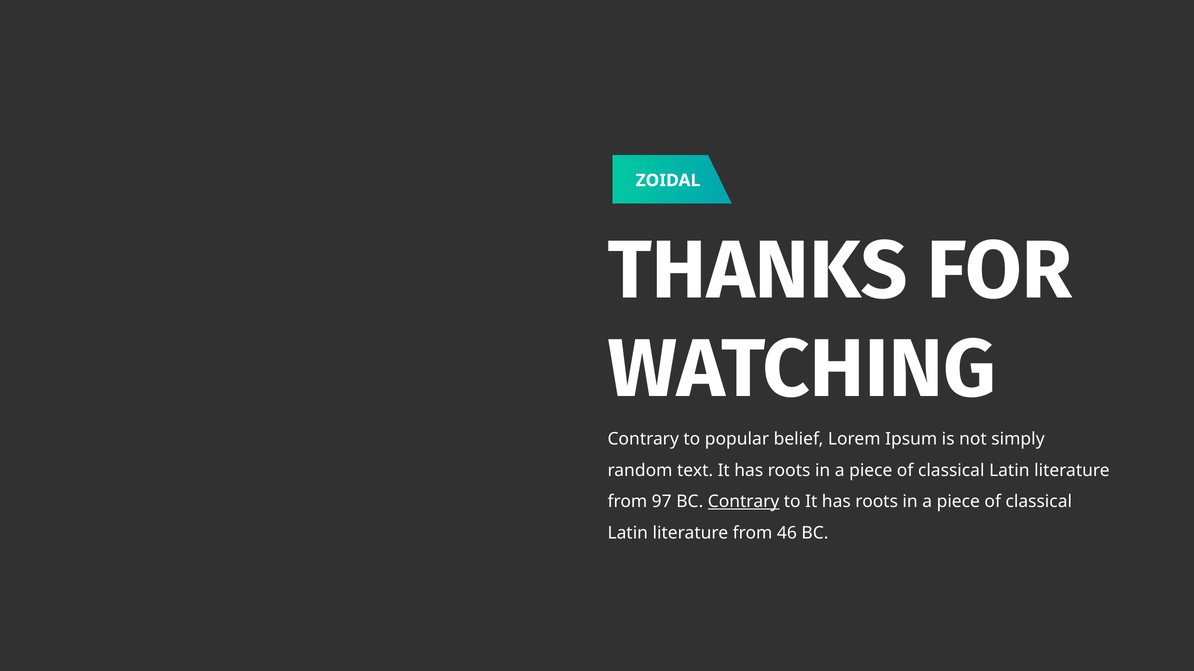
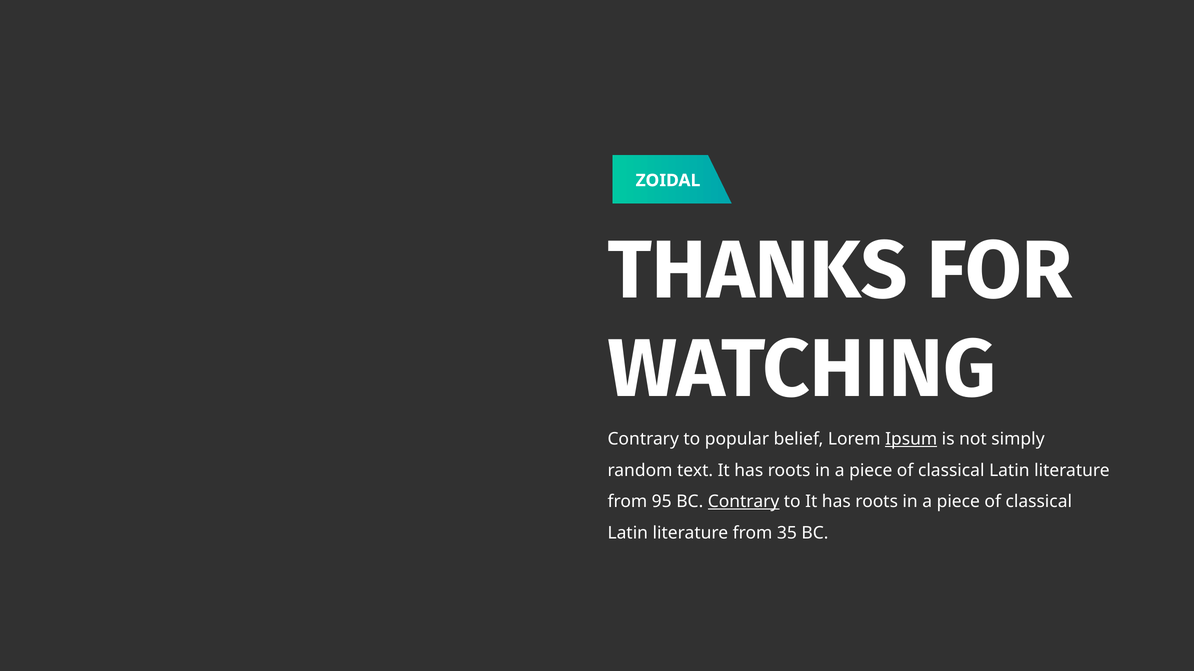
Ipsum underline: none -> present (911, 439)
97: 97 -> 95 (662, 502)
46: 46 -> 35 (787, 534)
